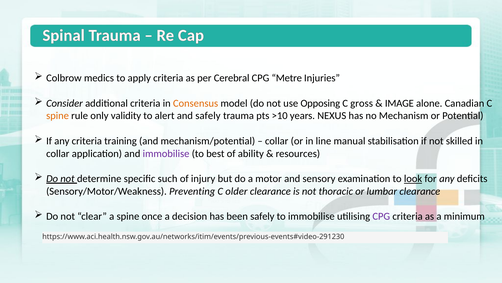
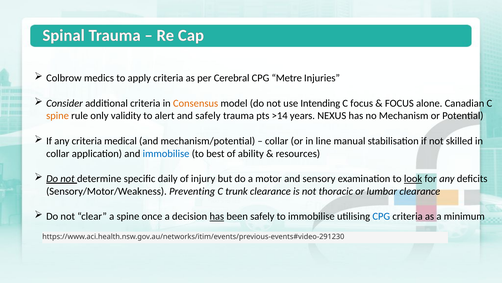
Opposing: Opposing -> Intending (320, 103)
C gross: gross -> focus (362, 103)
IMAGE: IMAGE -> FOCUS (399, 103)
>10: >10 -> >14 (280, 116)
training: training -> medical (121, 141)
immobilise colour: purple -> blue (166, 153)
such: such -> daily (168, 178)
older: older -> trunk (237, 191)
has underline: none -> present (217, 216)
CPG colour: purple -> blue (381, 216)
